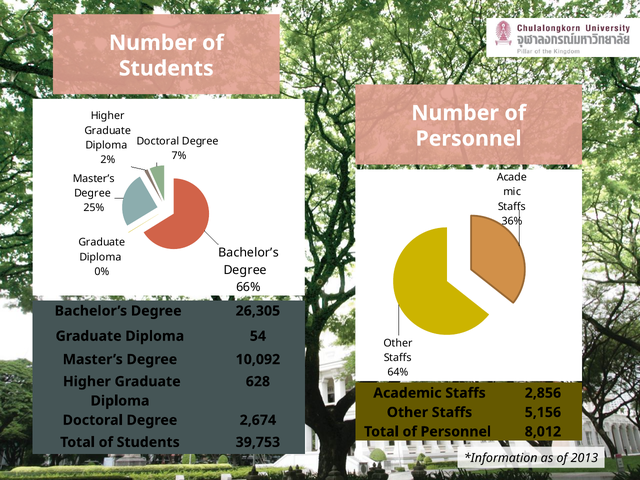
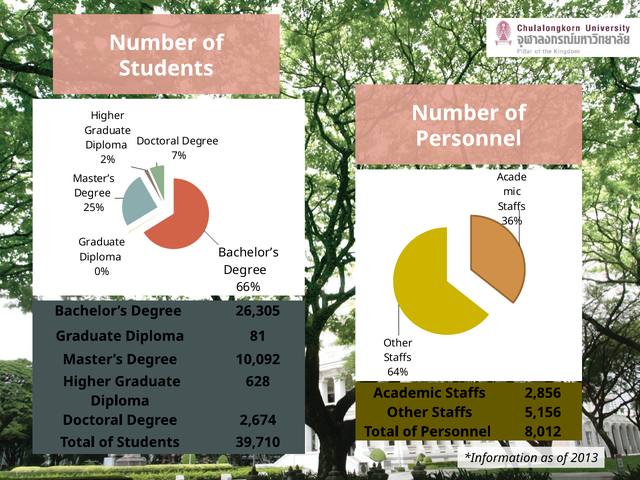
54: 54 -> 81 (258, 336)
39,753: 39,753 -> 39,710 (258, 442)
